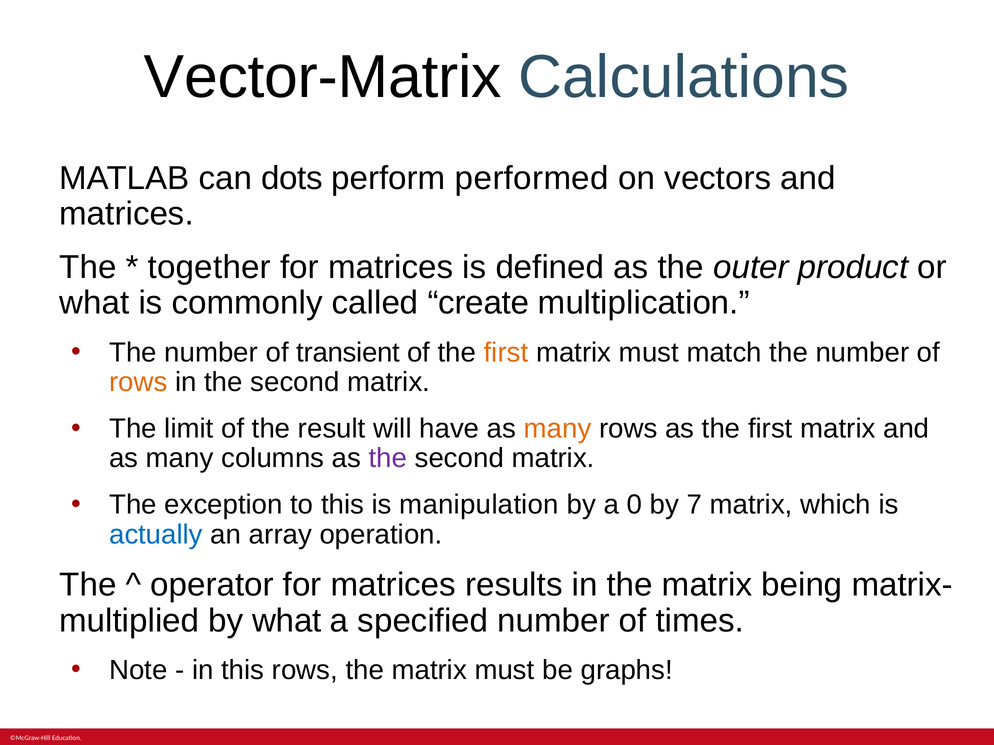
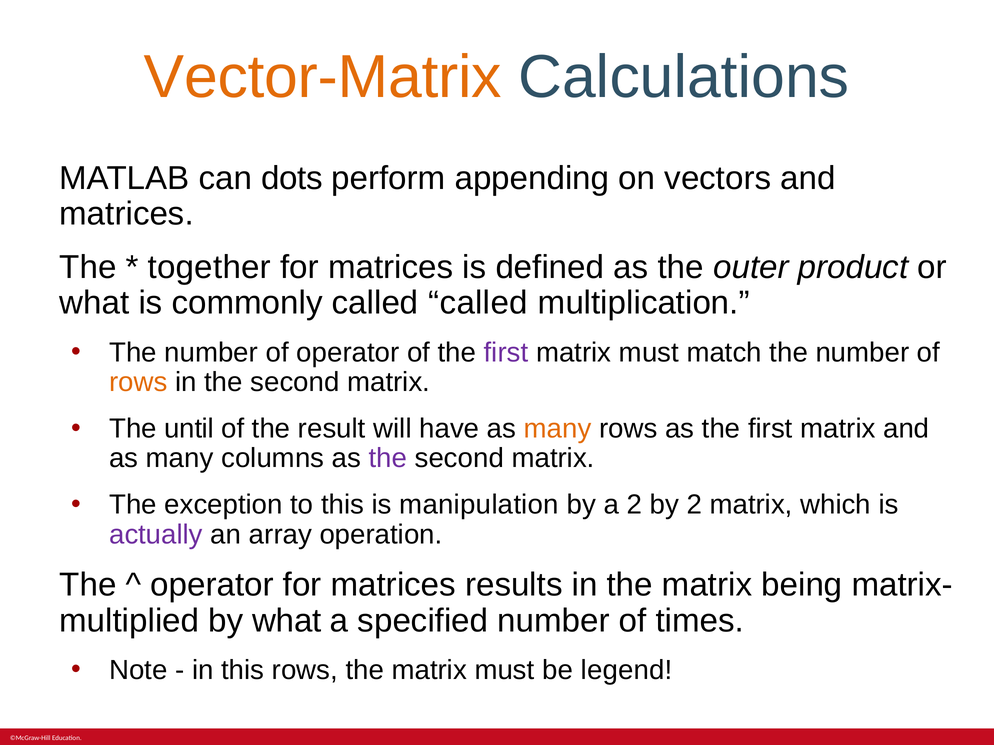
Vector-Matrix colour: black -> orange (323, 77)
performed: performed -> appending (532, 178)
called create: create -> called (478, 303)
of transient: transient -> operator (348, 353)
first colour: orange -> purple (506, 353)
limit: limit -> until (189, 429)
a 0: 0 -> 2 (634, 505)
by 7: 7 -> 2 (694, 505)
actually colour: blue -> purple (156, 535)
graphs: graphs -> legend (627, 670)
